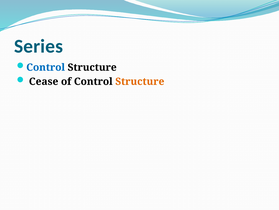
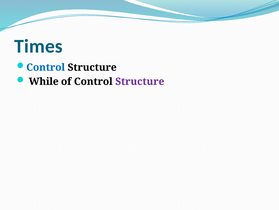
Series: Series -> Times (38, 46)
Cease: Cease -> While (44, 81)
Structure colour: orange -> purple (140, 81)
